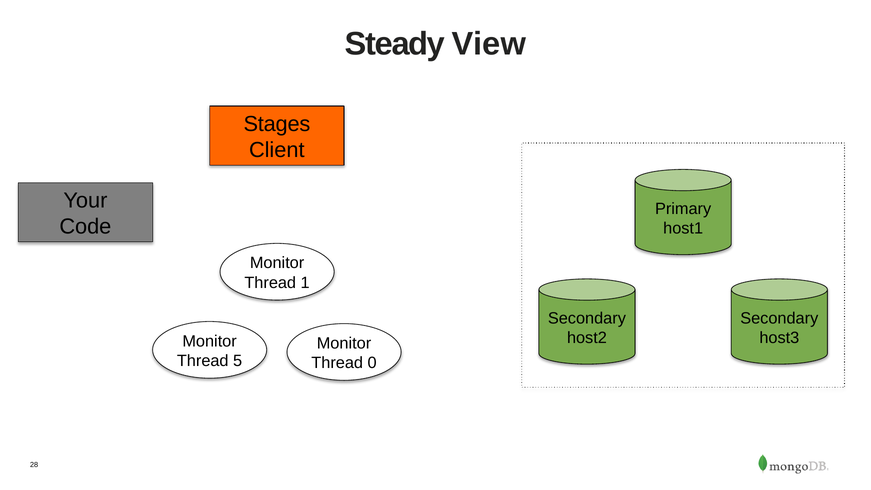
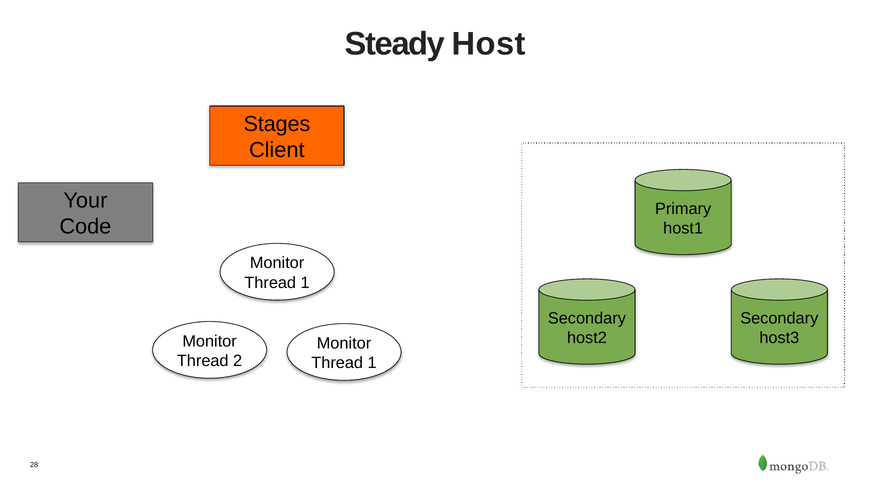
View: View -> Host (489, 44)
5: 5 -> 2 (238, 361)
0: 0 -> 1 (372, 363)
